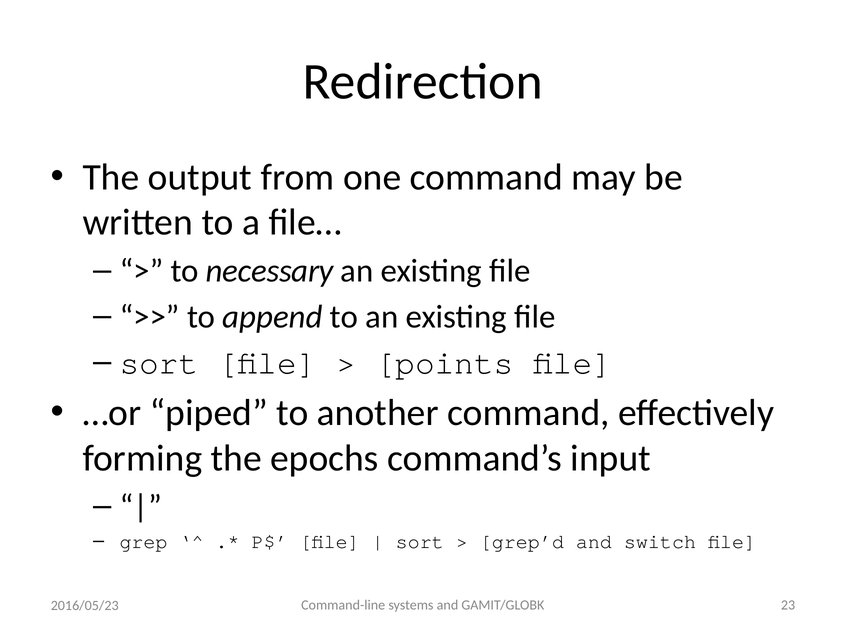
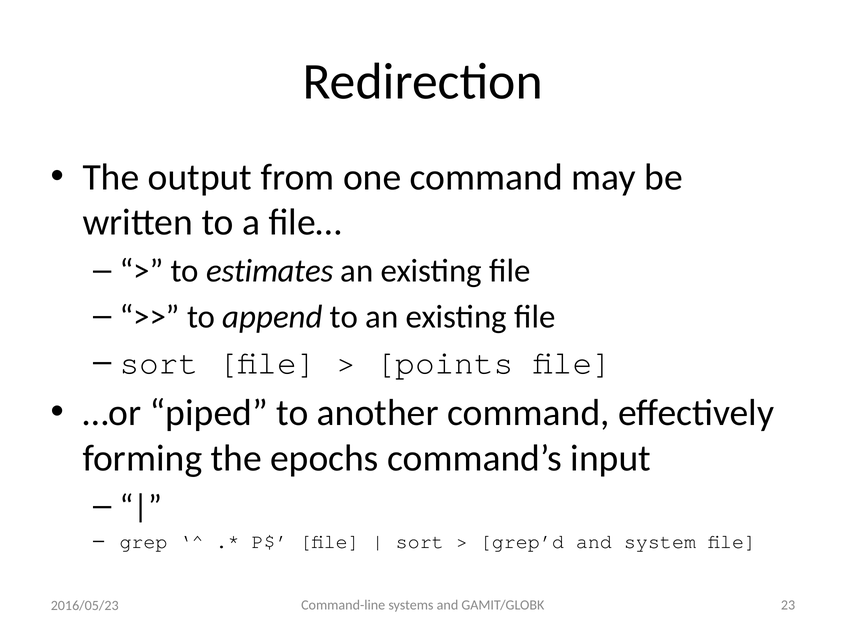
necessary: necessary -> estimates (270, 271)
switch: switch -> system (660, 542)
